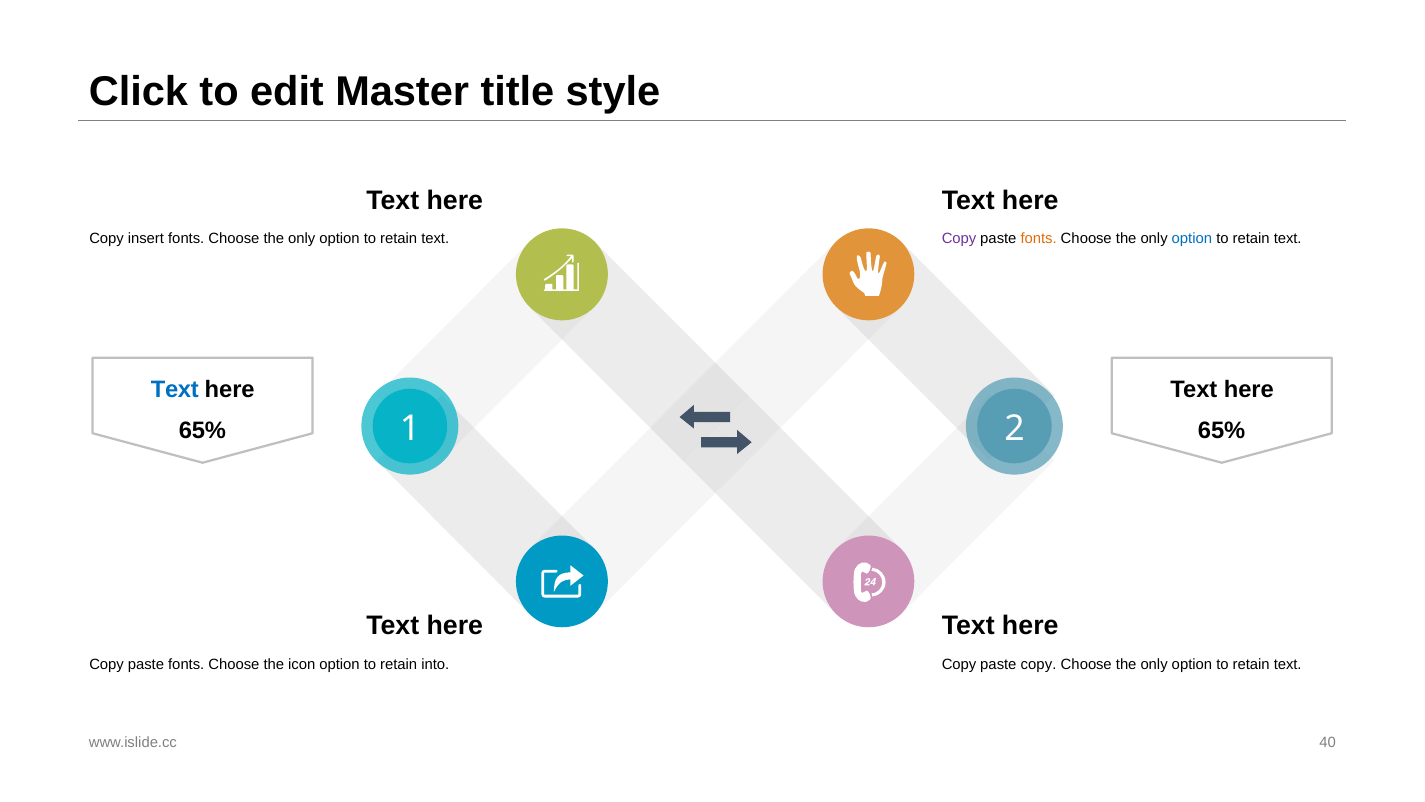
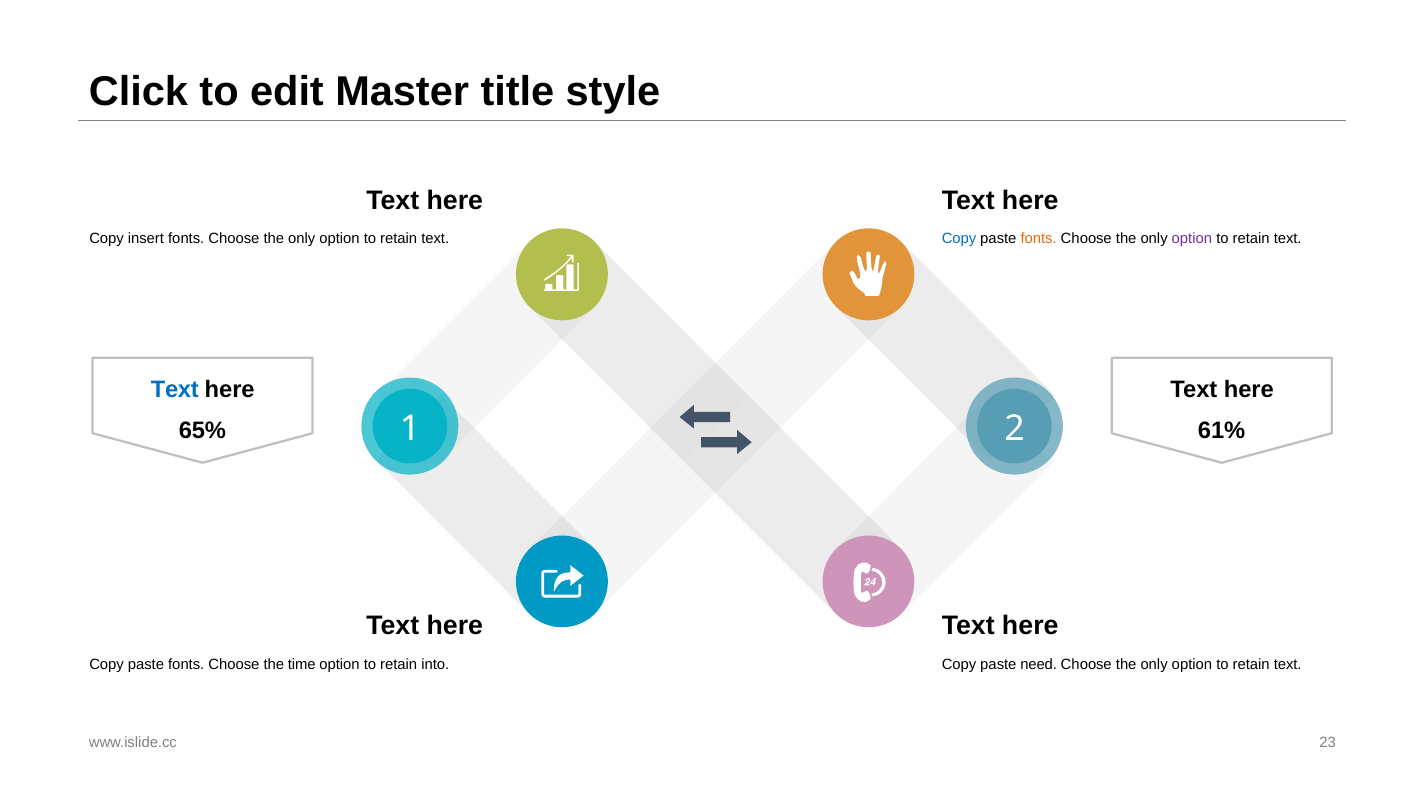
Copy colour: purple -> blue (959, 239)
option colour: blue -> purple (1192, 239)
65%: 65% -> 61% (1222, 430)
icon: icon -> time (302, 664)
paste copy: copy -> need (1039, 664)
40: 40 -> 23 (1328, 742)
